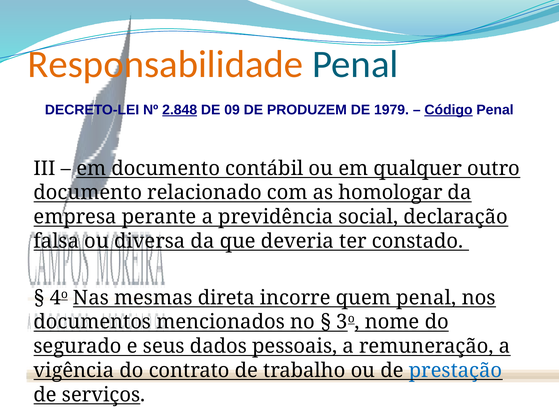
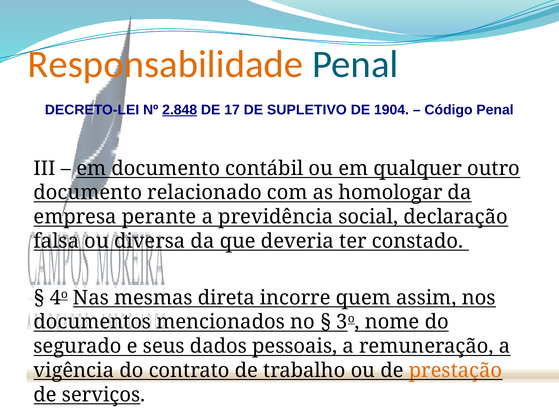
09: 09 -> 17 (232, 110)
PRODUZEM: PRODUZEM -> SUPLETIVO (307, 110)
1979: 1979 -> 1904 (391, 110)
Código underline: present -> none (449, 110)
quem penal: penal -> assim (426, 297)
prestação colour: blue -> orange (455, 370)
